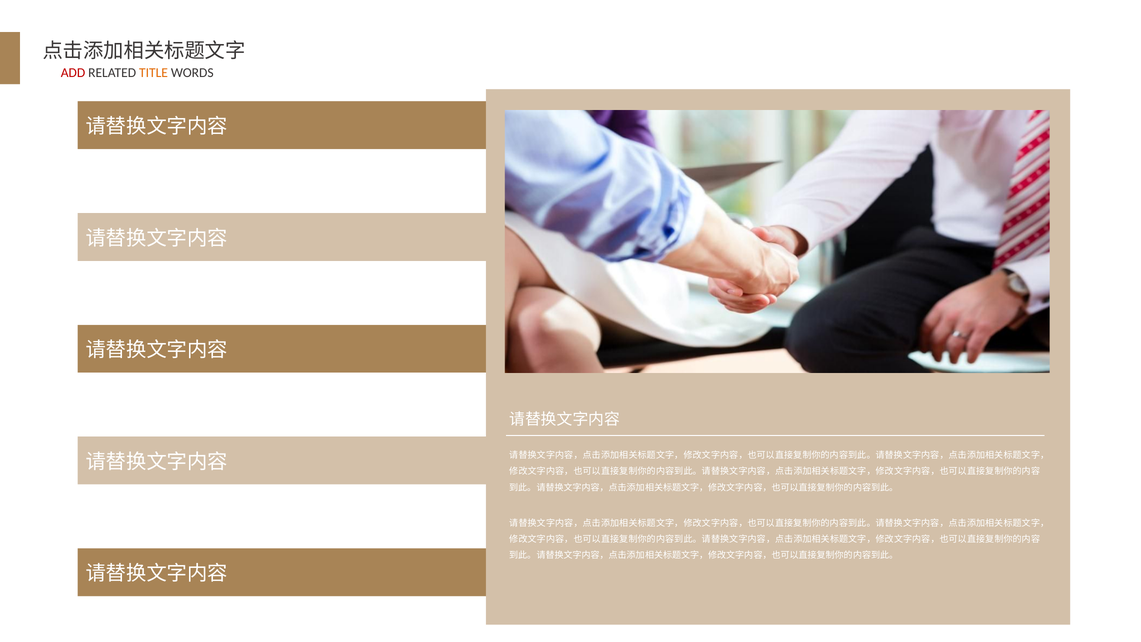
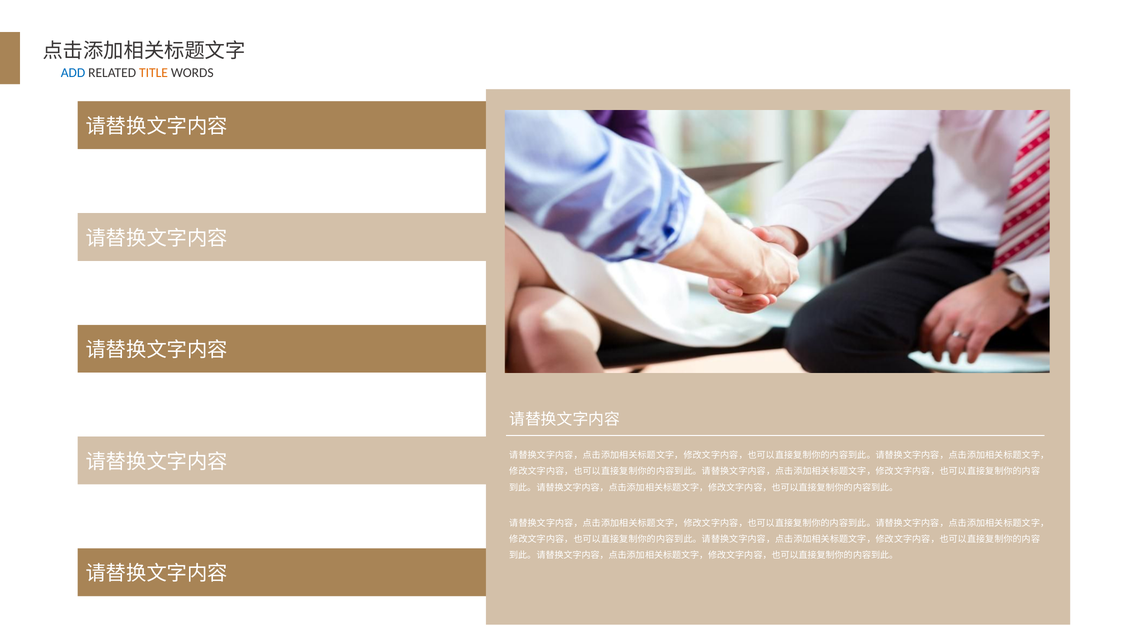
ADD colour: red -> blue (73, 73)
